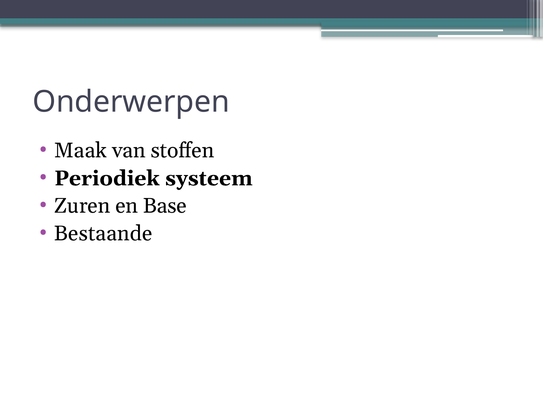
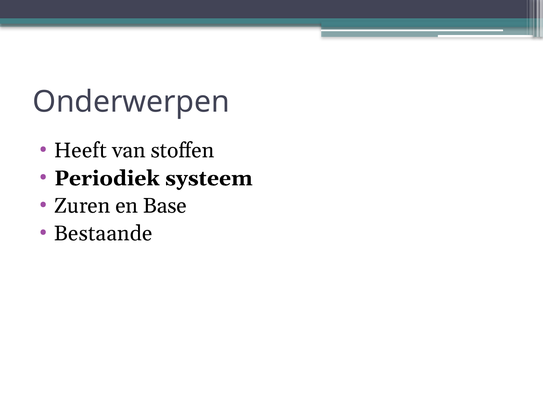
Maak: Maak -> Heeft (81, 150)
